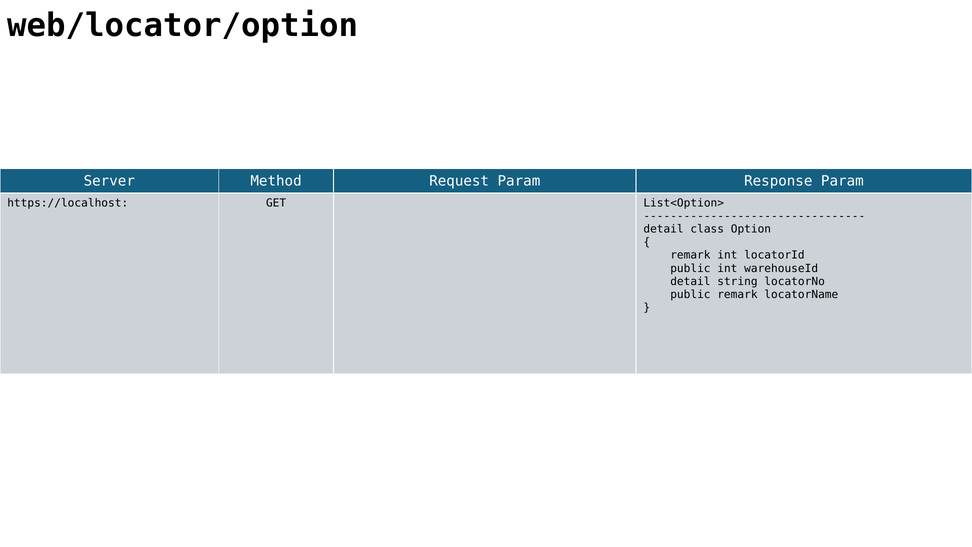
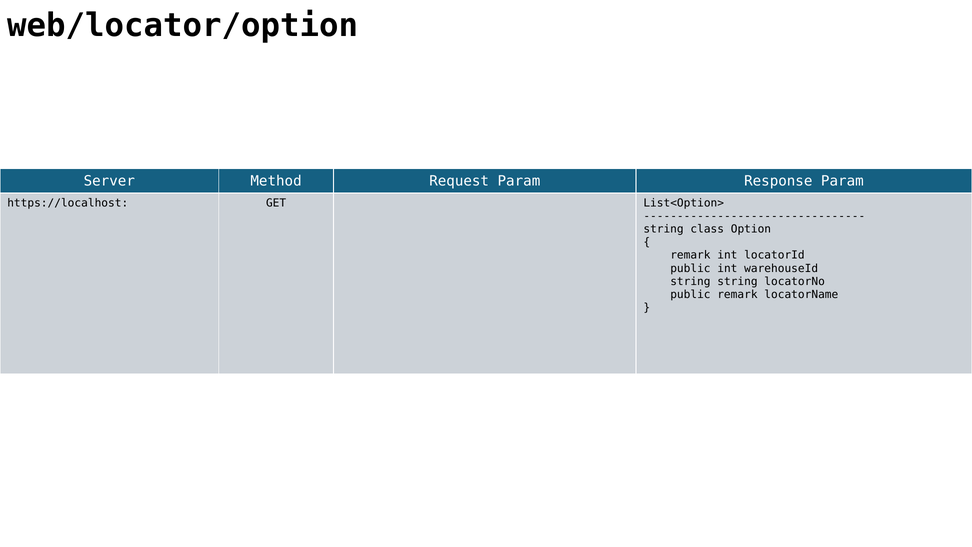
detail: detail -> string (664, 229)
detail: detail -> string (690, 281)
